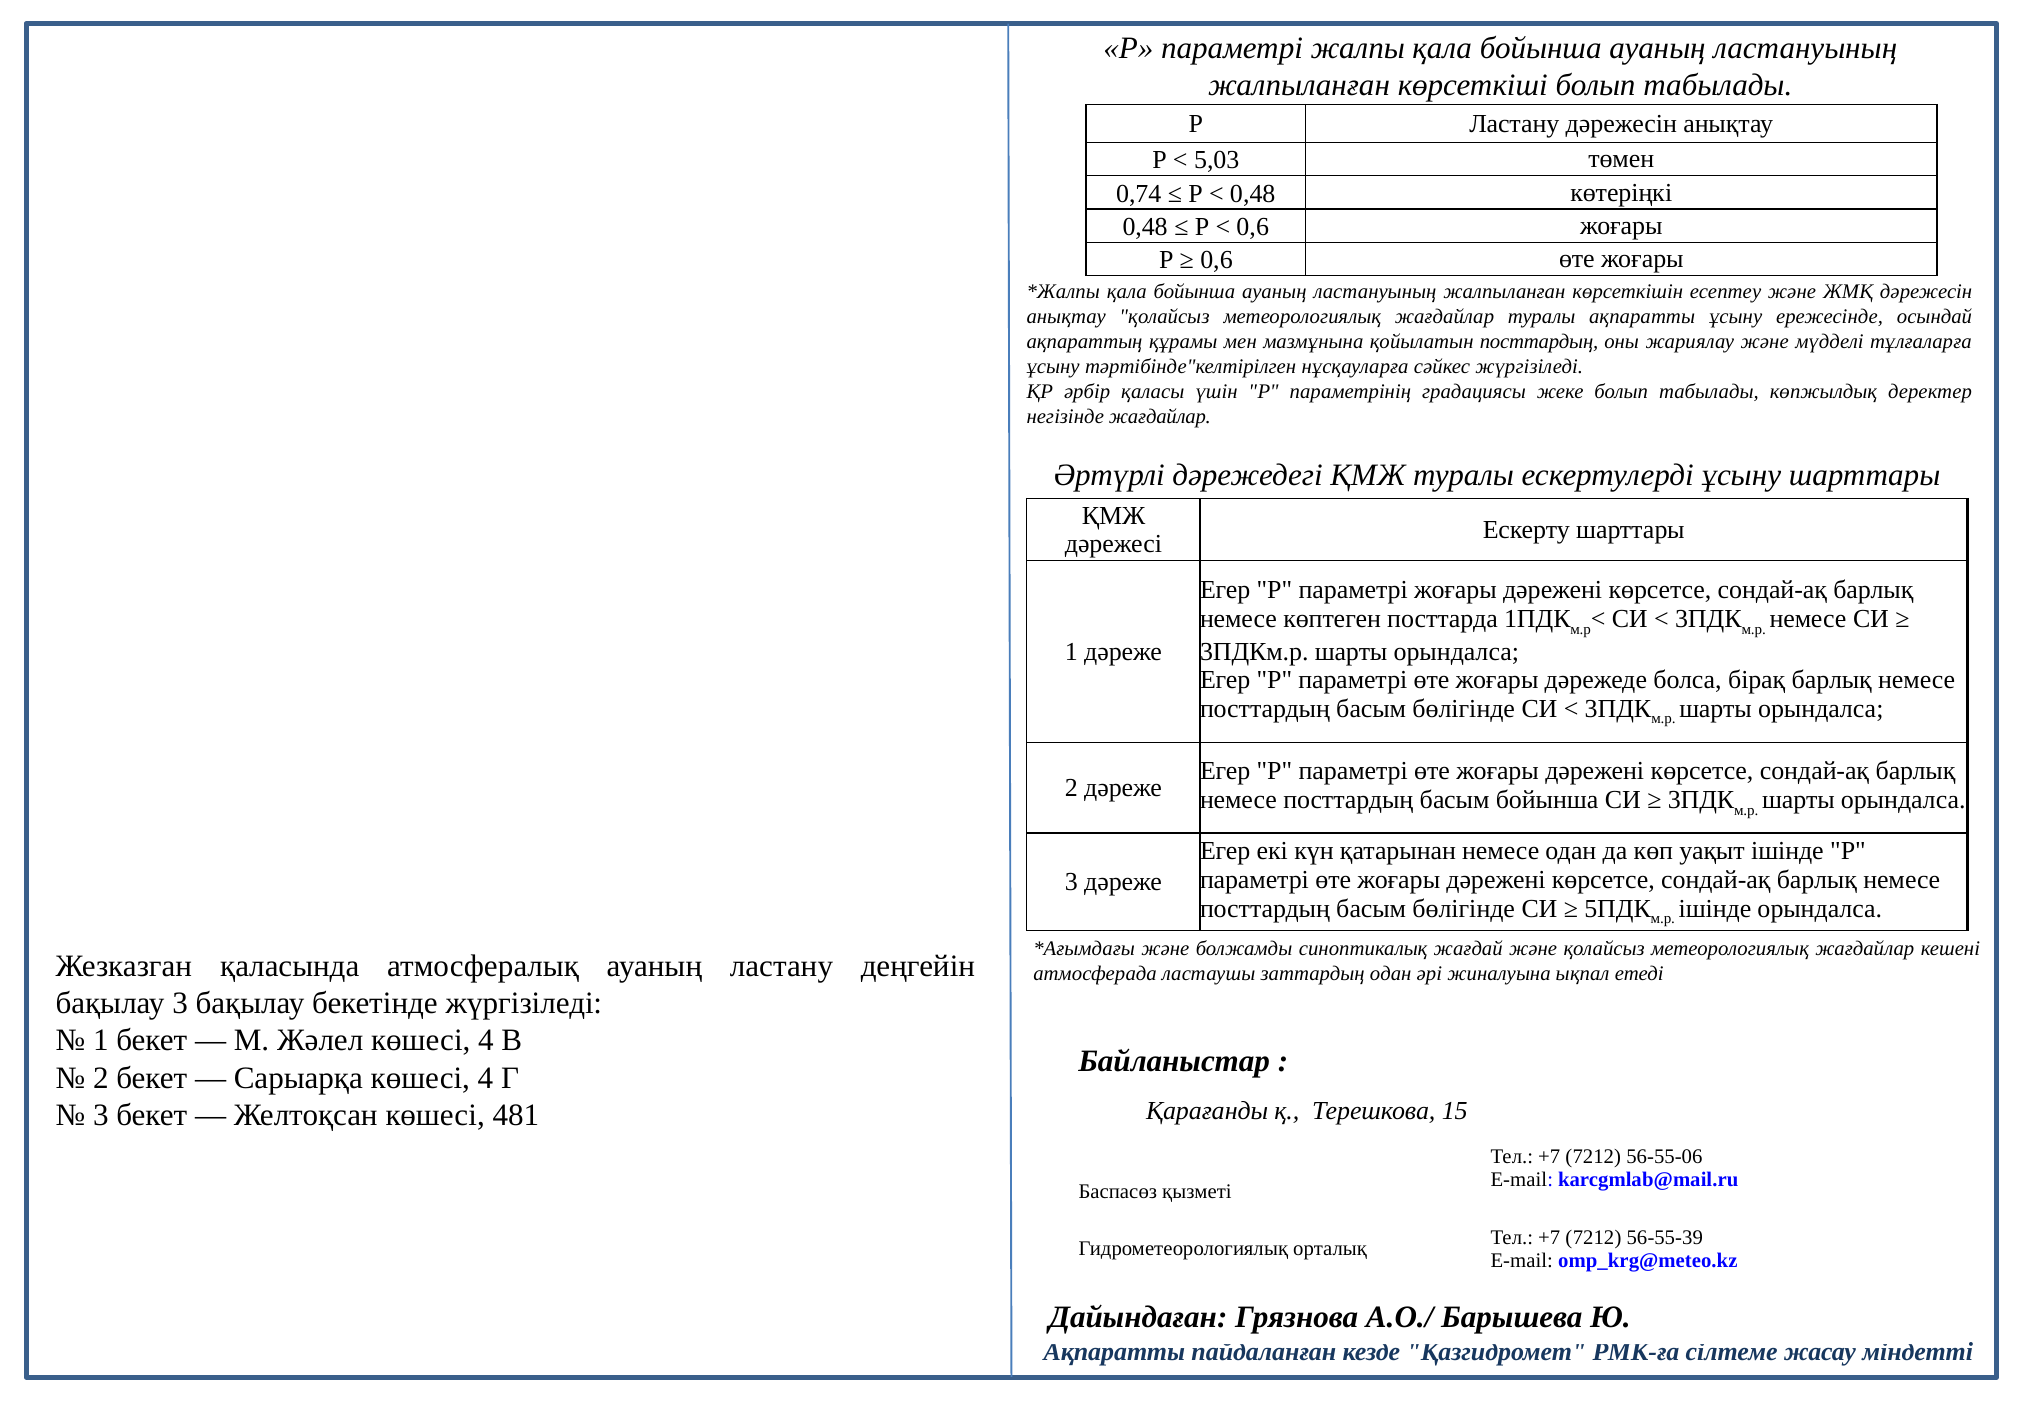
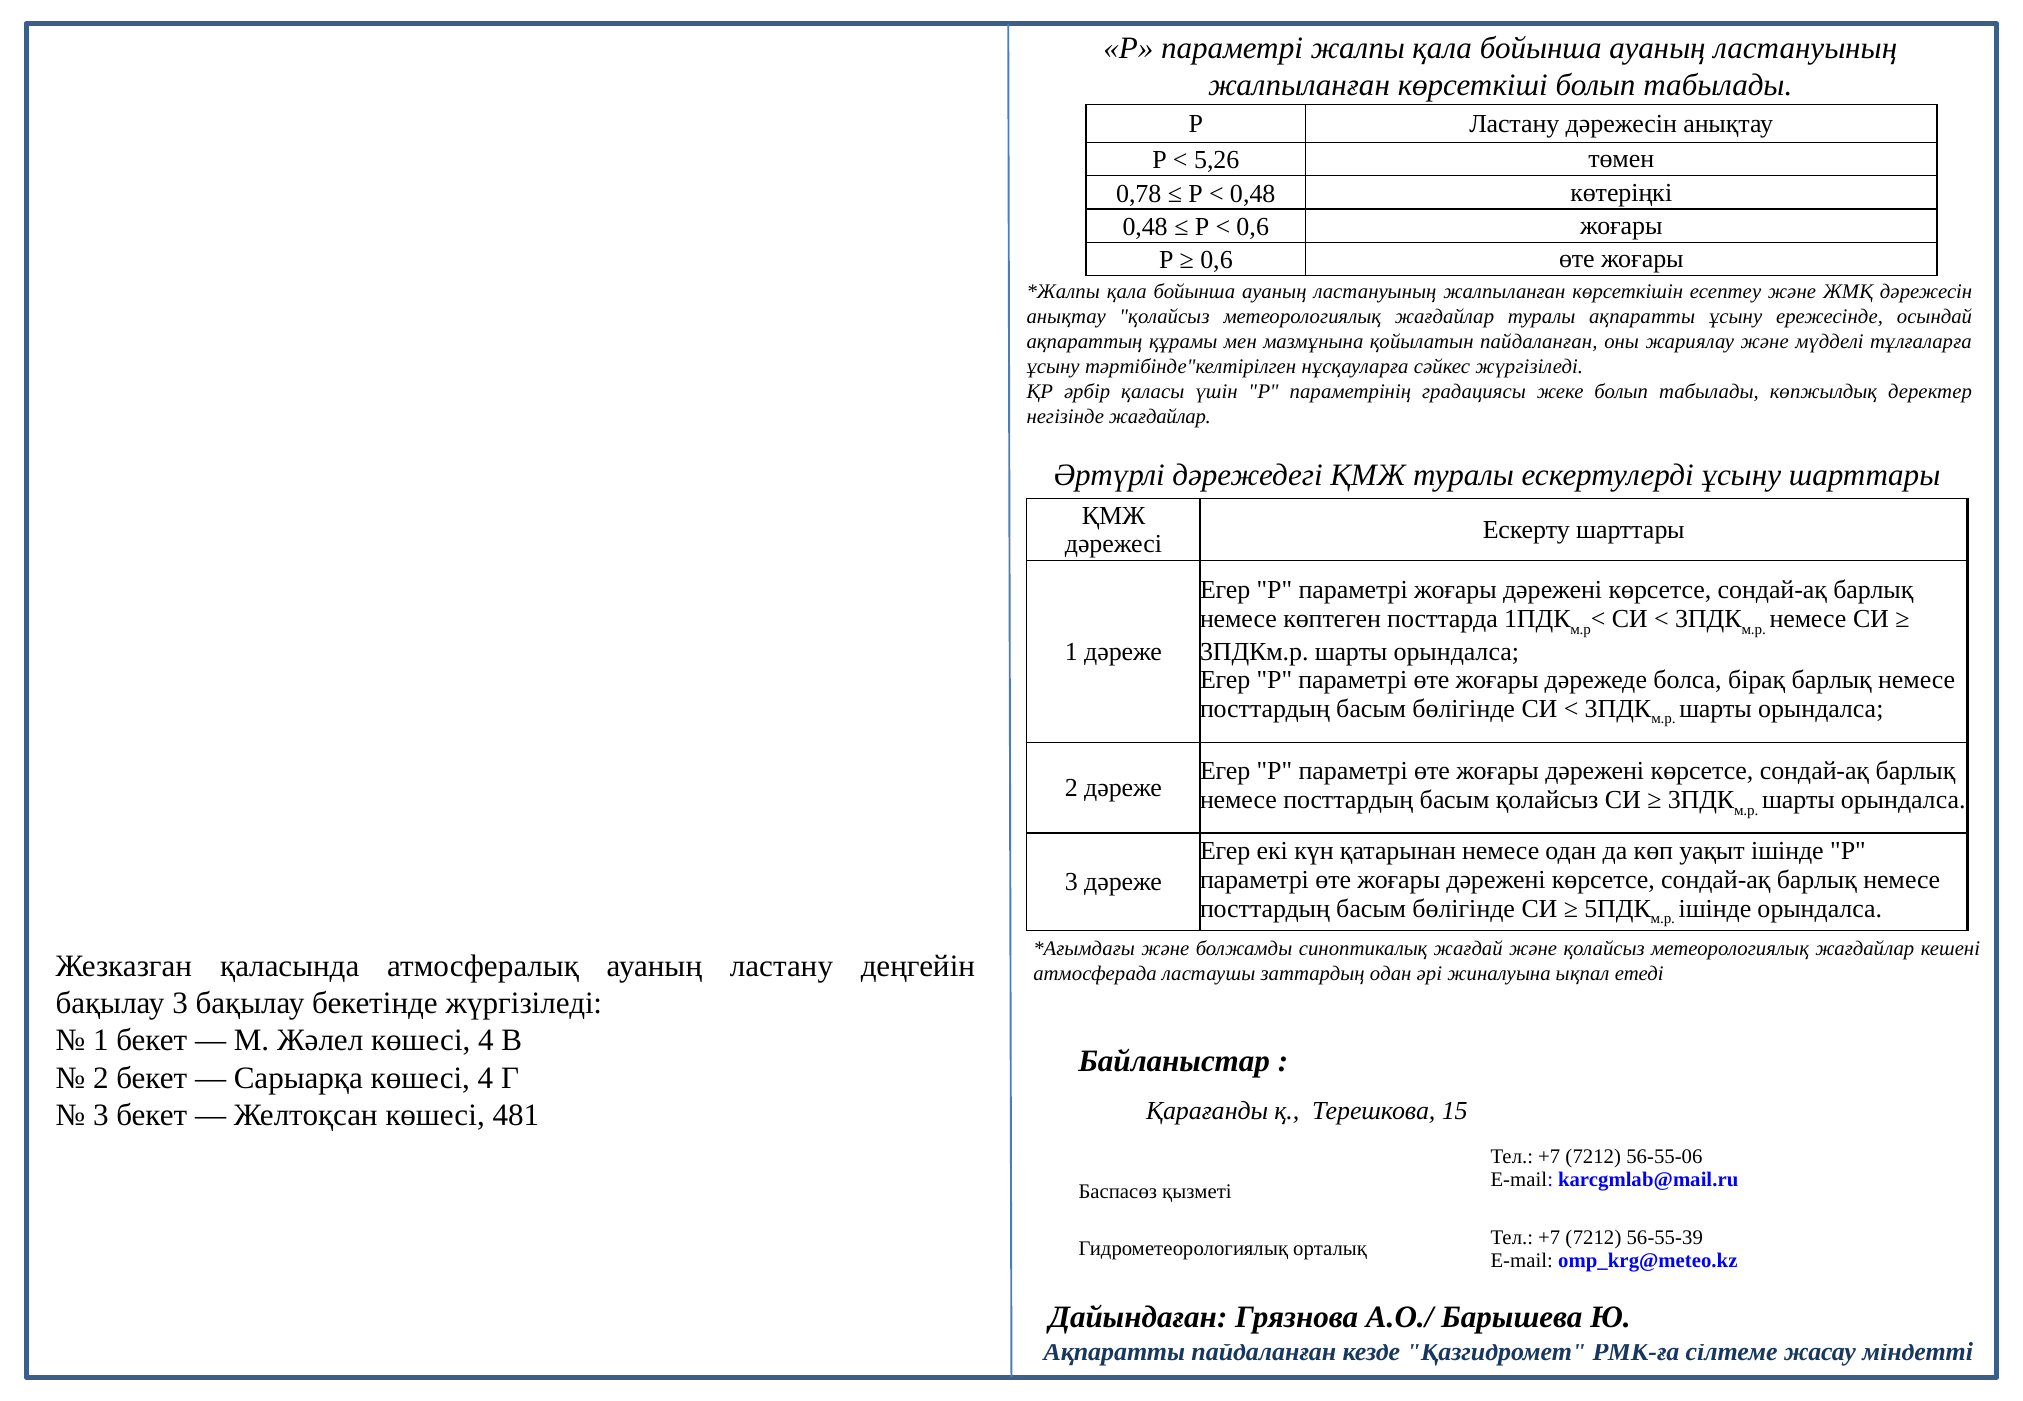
5,03: 5,03 -> 5,26 (1217, 160)
0,74: 0,74 -> 0,78 (1139, 193)
қойылатын посттардың: посттардың -> пайдаланған (1539, 342)
басым бойынша: бойынша -> қолайсыз (1547, 800)
